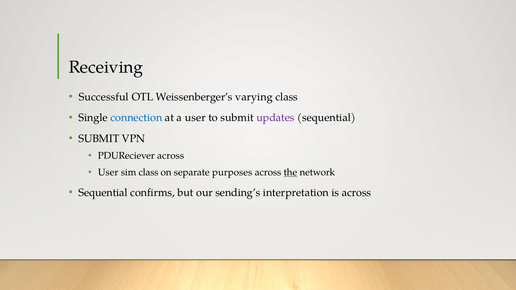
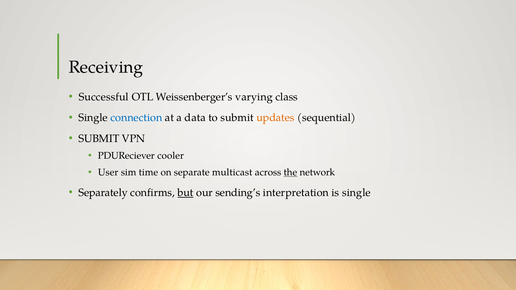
a user: user -> data (195, 118)
updates colour: purple -> orange (275, 118)
PDUReciever across: across -> cooler (171, 156)
sim class: class -> time (148, 173)
purposes: purposes -> multicast (232, 173)
Sequential: Sequential -> Separately (103, 193)
but underline: none -> present (185, 193)
is across: across -> single (356, 193)
